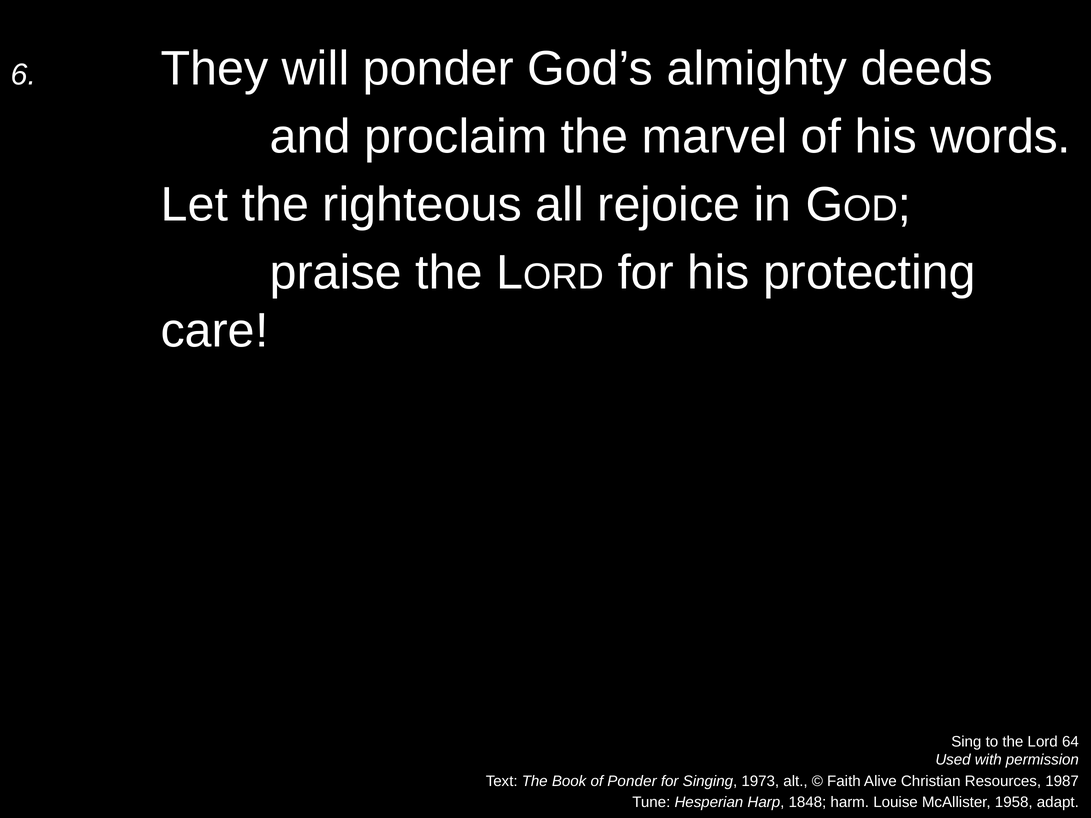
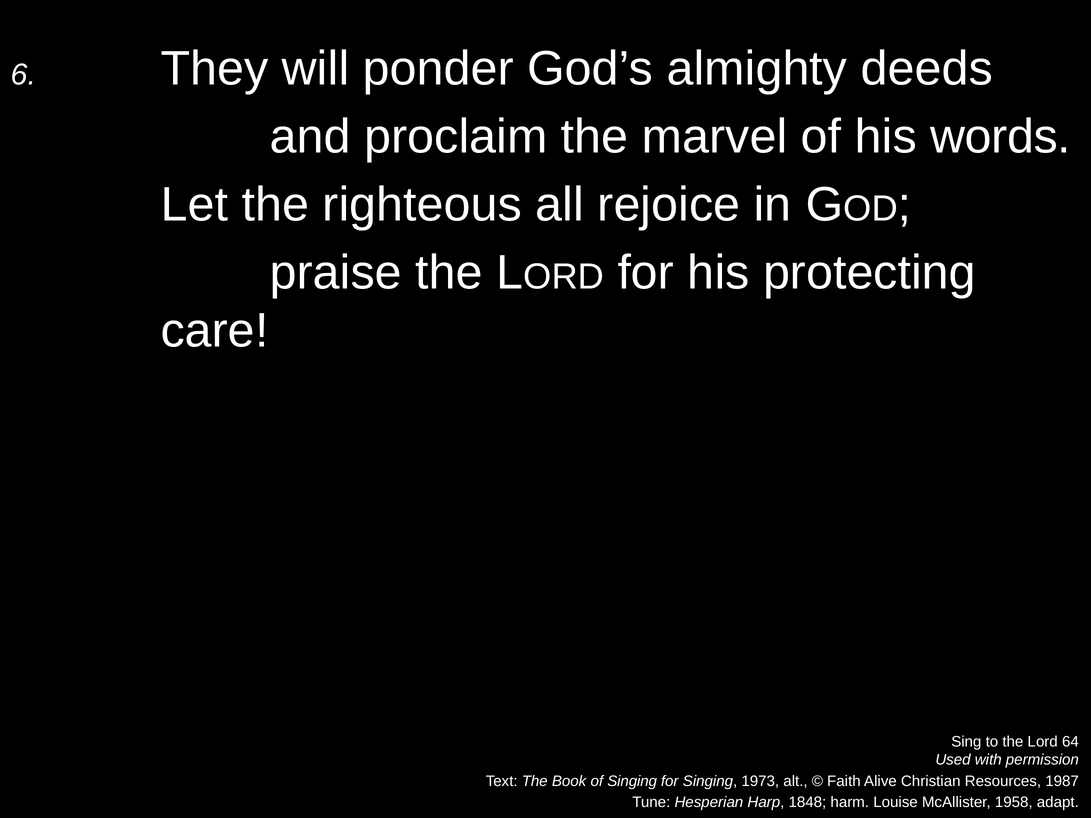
of Ponder: Ponder -> Singing (632, 781)
